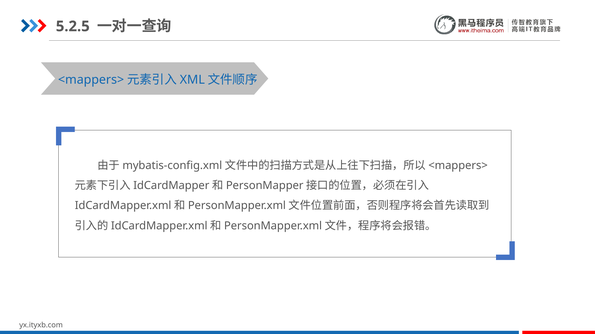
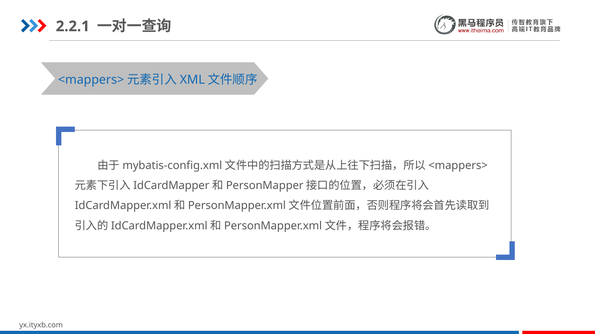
5.2.5: 5.2.5 -> 2.2.1 (73, 26)
